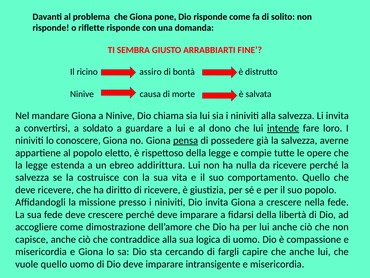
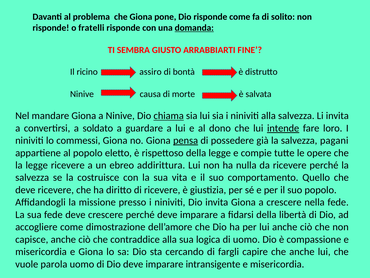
riflette: riflette -> fratelli (91, 28)
domanda underline: none -> present (194, 28)
chiama underline: none -> present (169, 116)
conoscere: conoscere -> commessi (78, 140)
averne: averne -> pagani (334, 140)
legge estenda: estenda -> ricevere (68, 165)
vuole quello: quello -> parola (54, 264)
